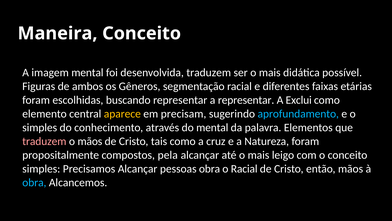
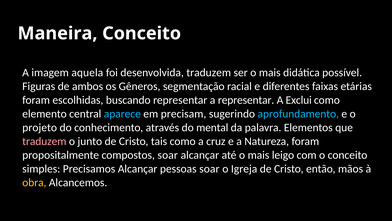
imagem mental: mental -> aquela (87, 72)
aparece colour: yellow -> light blue (122, 114)
simples: simples -> projeto (40, 127)
o mãos: mãos -> junto (90, 141)
compostos pela: pela -> soar (168, 155)
pessoas obra: obra -> soar (209, 168)
o Racial: Racial -> Igreja (244, 168)
obra colour: light blue -> yellow (34, 182)
